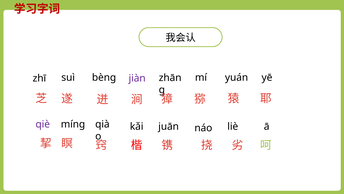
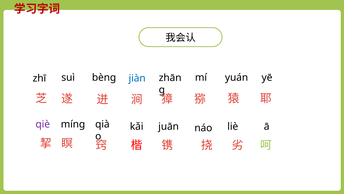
jiàn colour: purple -> blue (137, 78)
